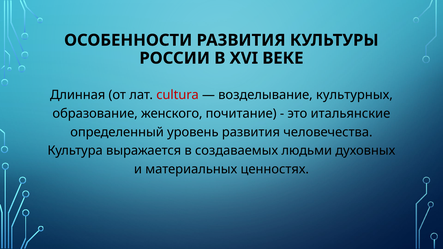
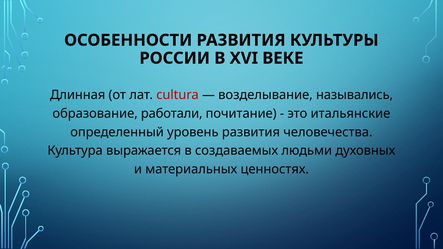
культурных: культурных -> назывались (355, 95)
женского: женского -> работали (172, 114)
